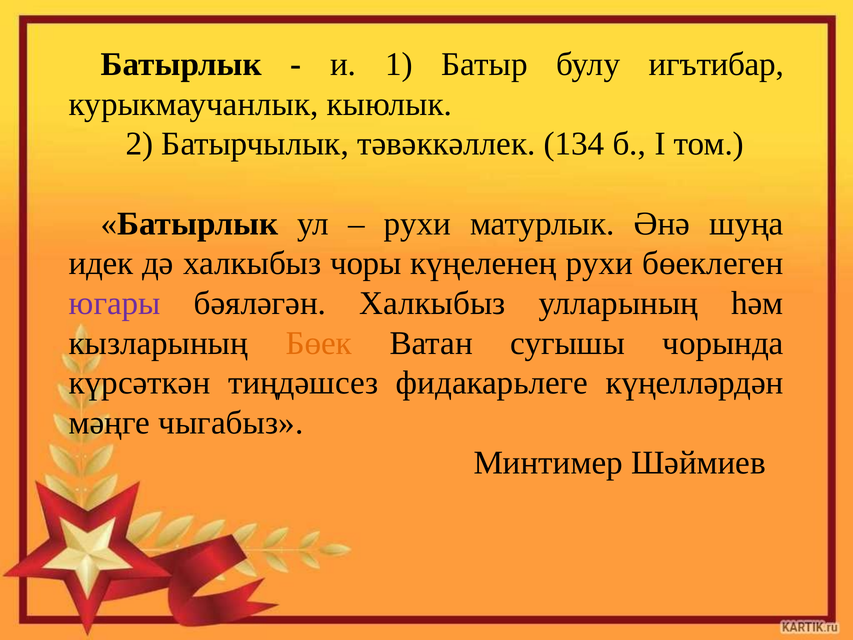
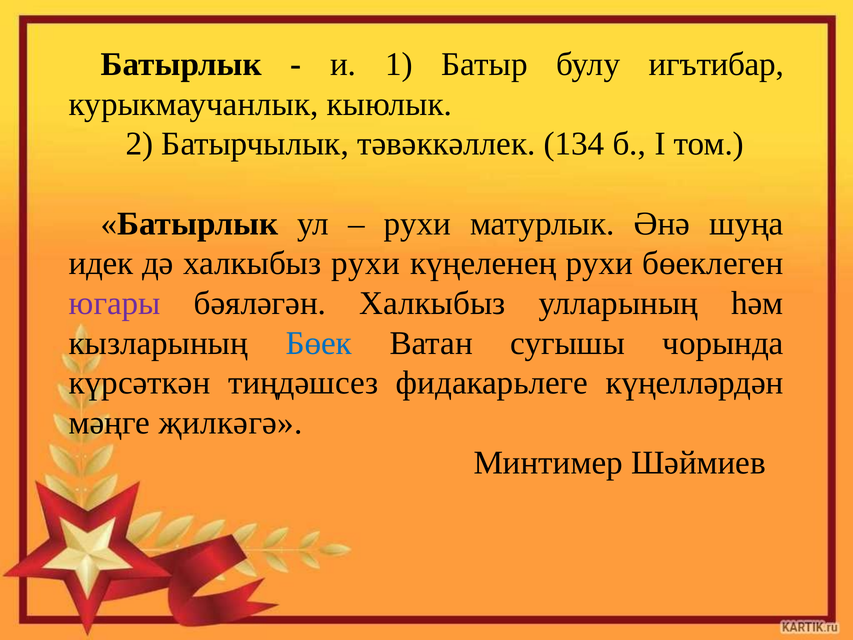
халкыбыз чоры: чоры -> рухи (366, 263)
Бөек colour: orange -> blue (319, 343)
чыгабыз: чыгабыз -> җилкәгә (231, 423)
